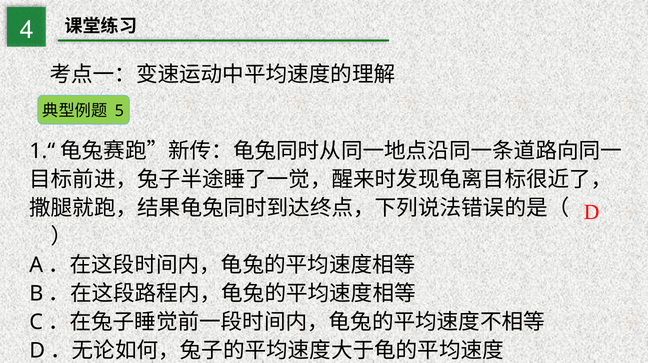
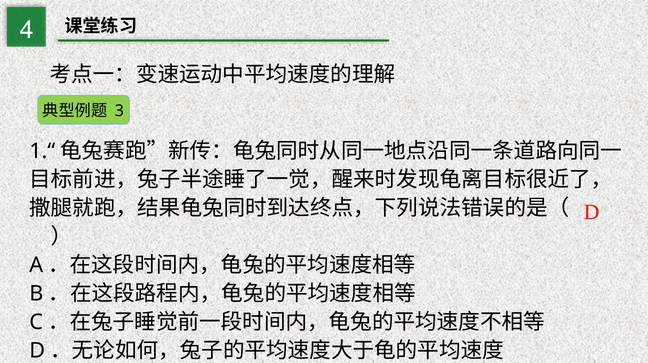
5: 5 -> 3 (119, 111)
